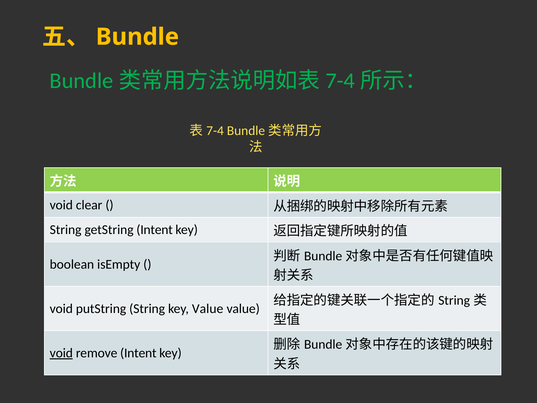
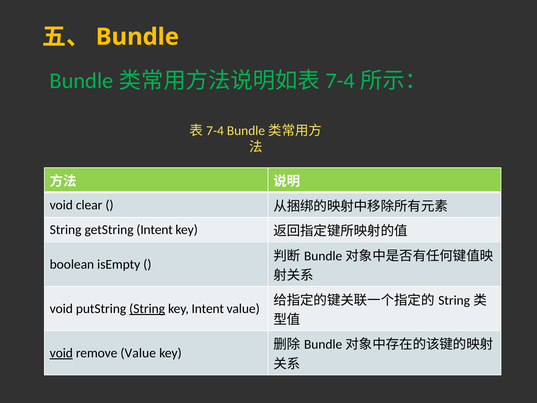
String underline: none -> present (147, 309)
key Value: Value -> Intent (208, 309)
remove Intent: Intent -> Value (138, 353)
